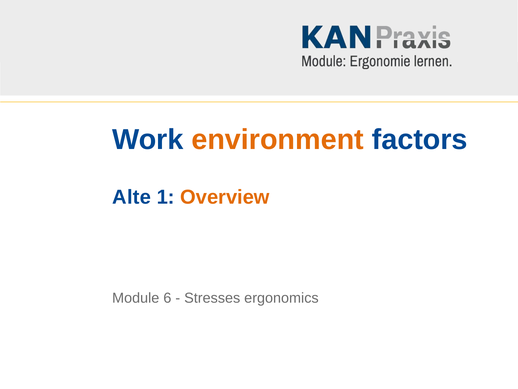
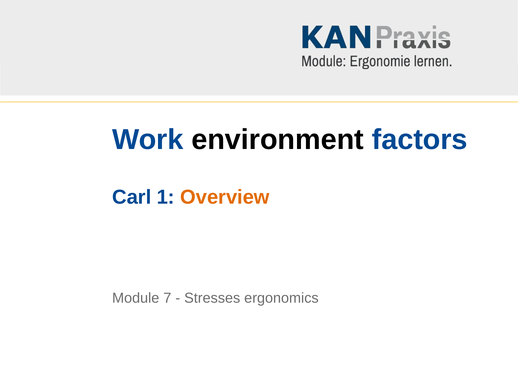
environment colour: orange -> black (278, 139)
Alte: Alte -> Carl (132, 197)
6: 6 -> 7 (167, 298)
